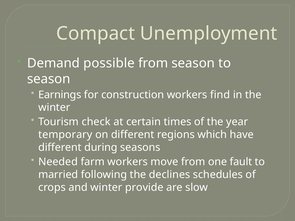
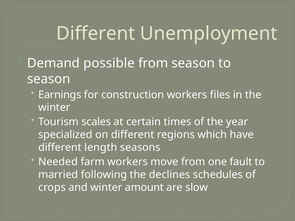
Compact: Compact -> Different (96, 34)
find: find -> files (220, 95)
check: check -> scales (96, 122)
temporary: temporary -> specialized (65, 135)
during: during -> length (101, 148)
provide: provide -> amount (144, 188)
